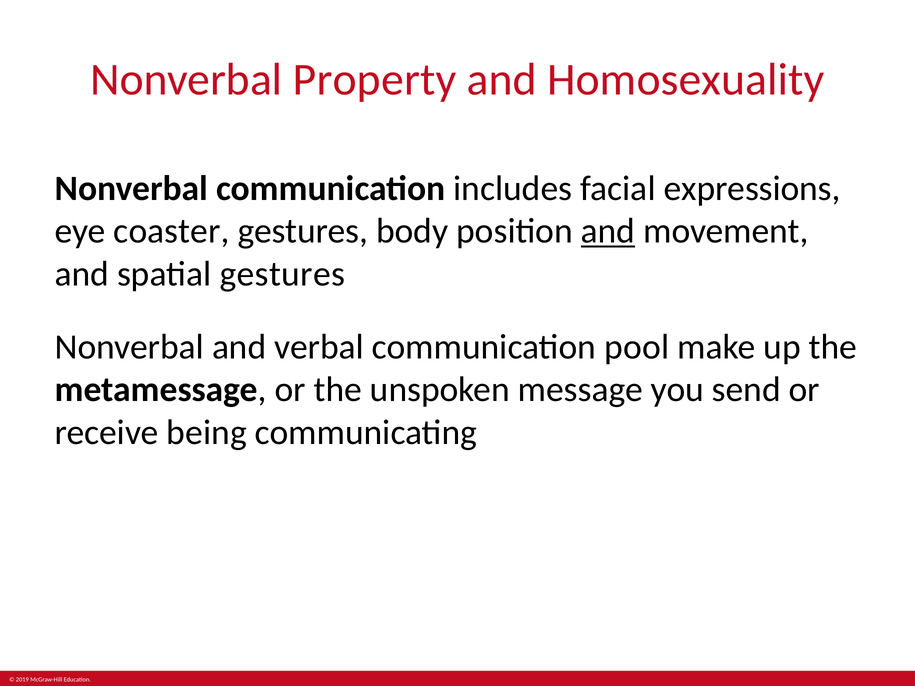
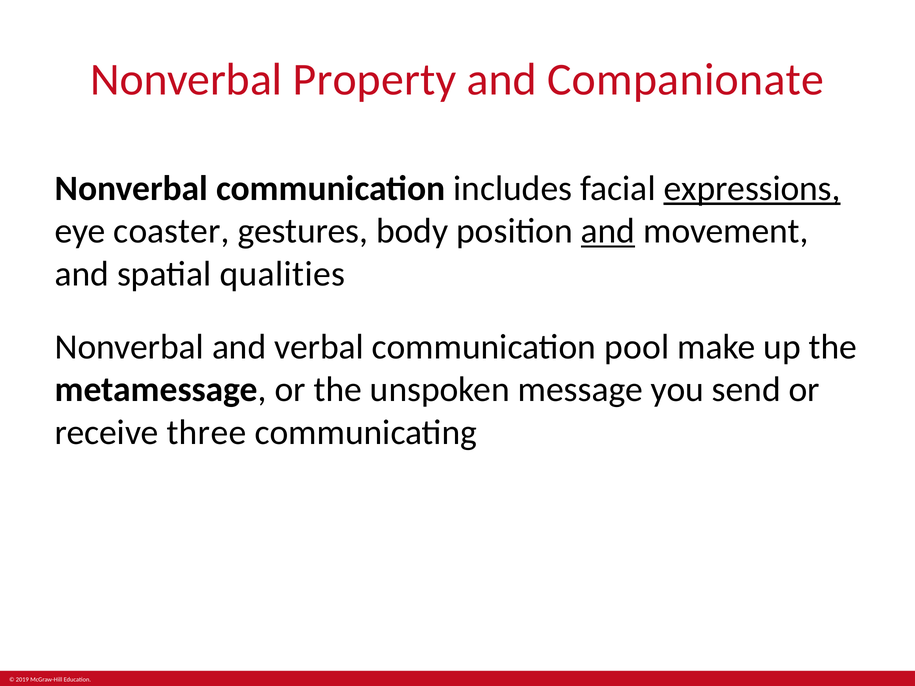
Homosexuality: Homosexuality -> Companionate (686, 80)
expressions underline: none -> present (752, 188)
spatial gestures: gestures -> qualities (282, 274)
being: being -> three (206, 433)
